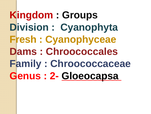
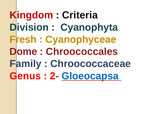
Groups: Groups -> Criteria (80, 15)
Dams: Dams -> Dome (23, 51)
Gloeocapsa colour: black -> blue (90, 75)
